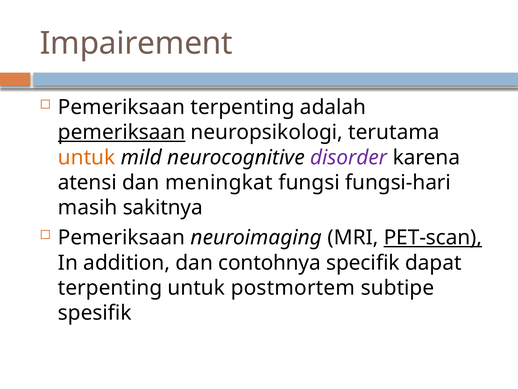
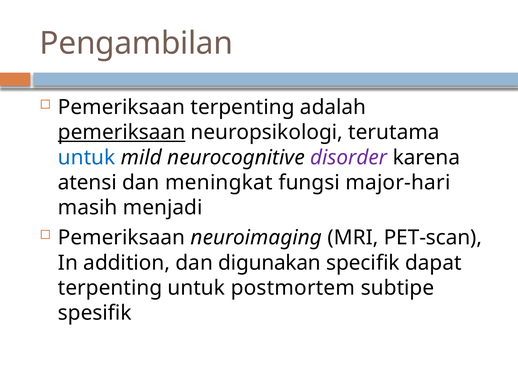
Impairement: Impairement -> Pengambilan (136, 43)
untuk colour: orange -> blue (87, 157)
fungsi-hari: fungsi-hari -> major-hari (398, 182)
sakitnya: sakitnya -> menjadi (163, 207)
PET-scan underline: present -> none (433, 237)
contohnya: contohnya -> digunakan (270, 262)
